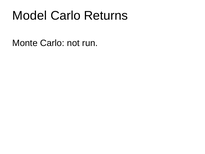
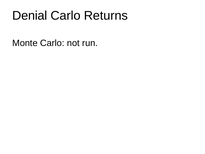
Model: Model -> Denial (30, 16)
